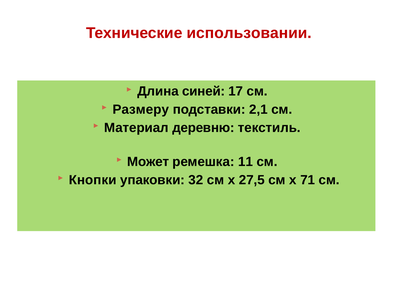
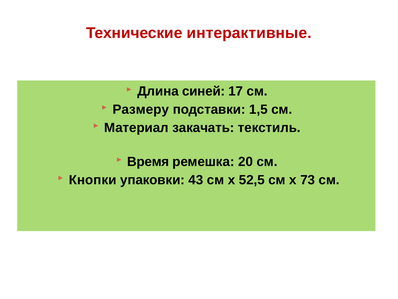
использовании: использовании -> интерактивные (249, 33)
2,1: 2,1 -> 1,5 (258, 109)
деревню: деревню -> закачать (203, 127)
Может: Может -> Время (148, 161)
11: 11 -> 20 (246, 161)
32: 32 -> 43 (196, 180)
27,5: 27,5 -> 52,5 (252, 180)
71: 71 -> 73 (308, 180)
